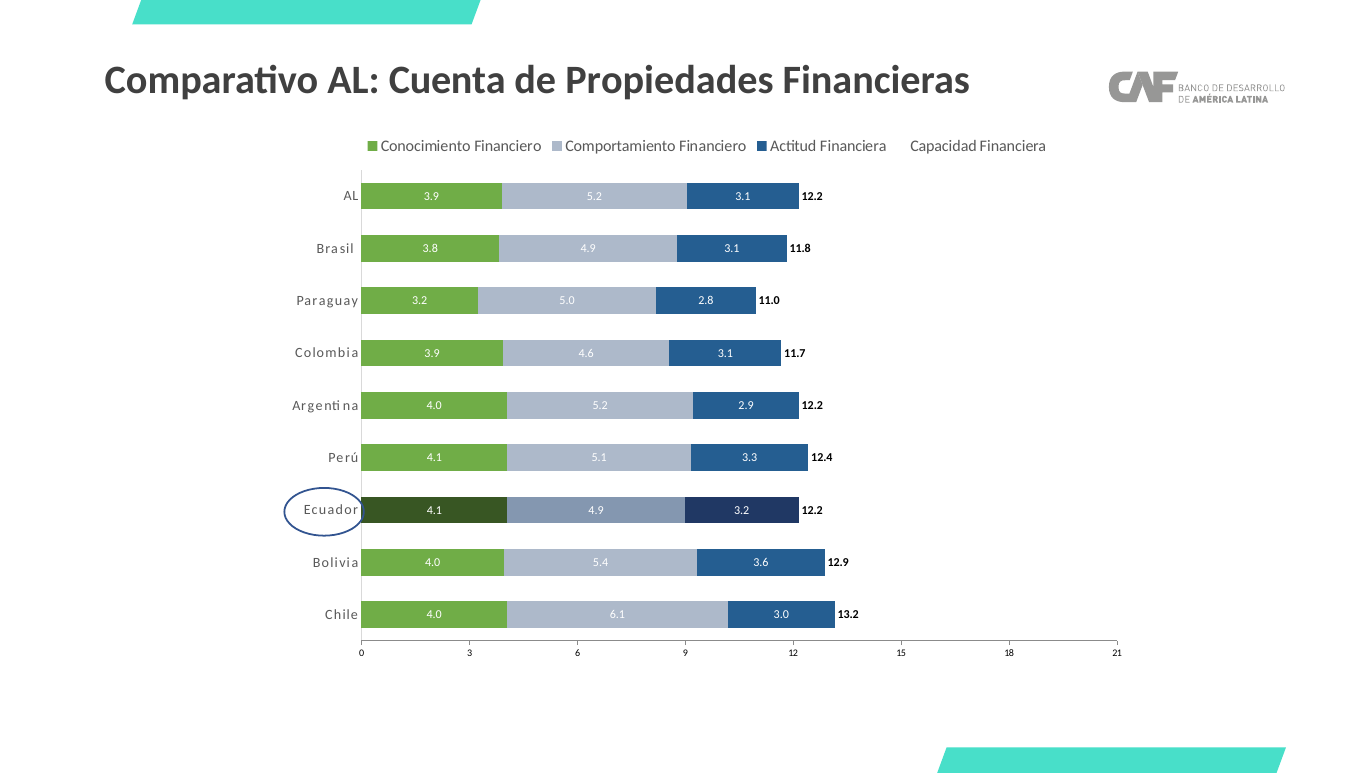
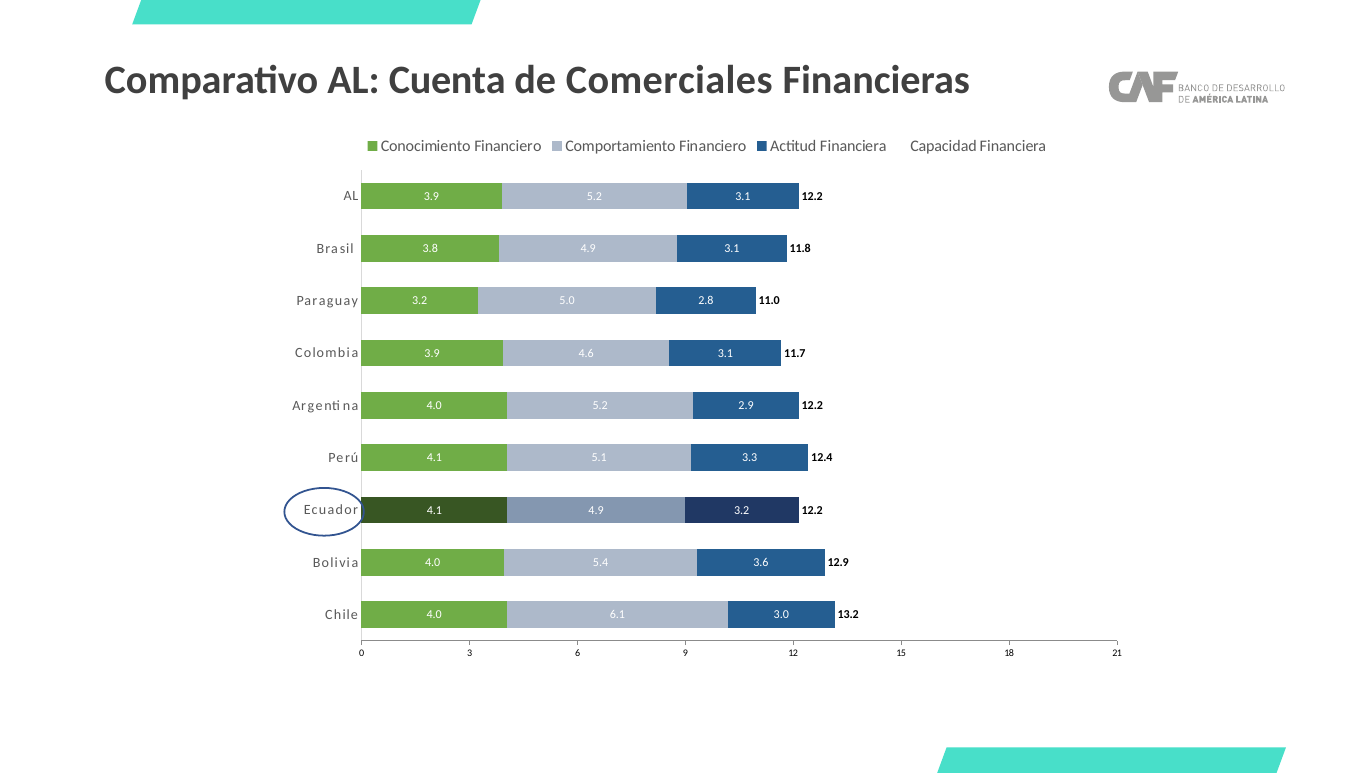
Propiedades: Propiedades -> Comerciales (669, 80)
